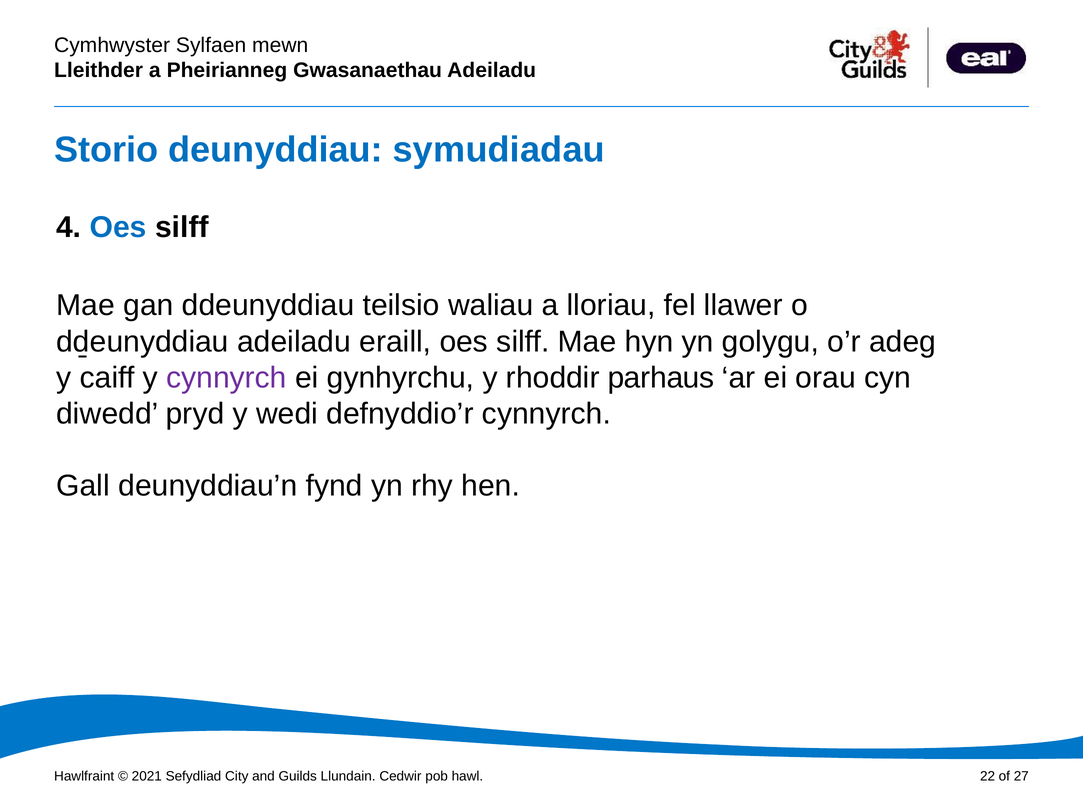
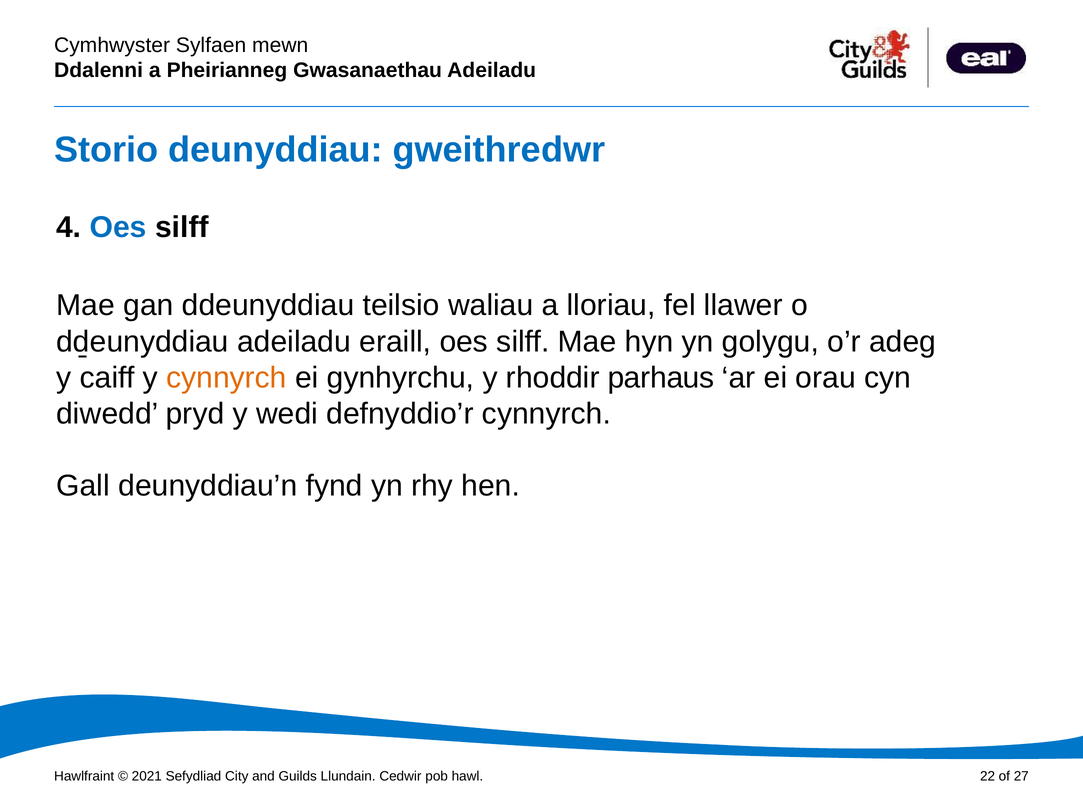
Lleithder: Lleithder -> Ddalenni (99, 70)
symudiadau: symudiadau -> gweithredwr (499, 150)
cynnyrch colour: purple -> orange (226, 378)
